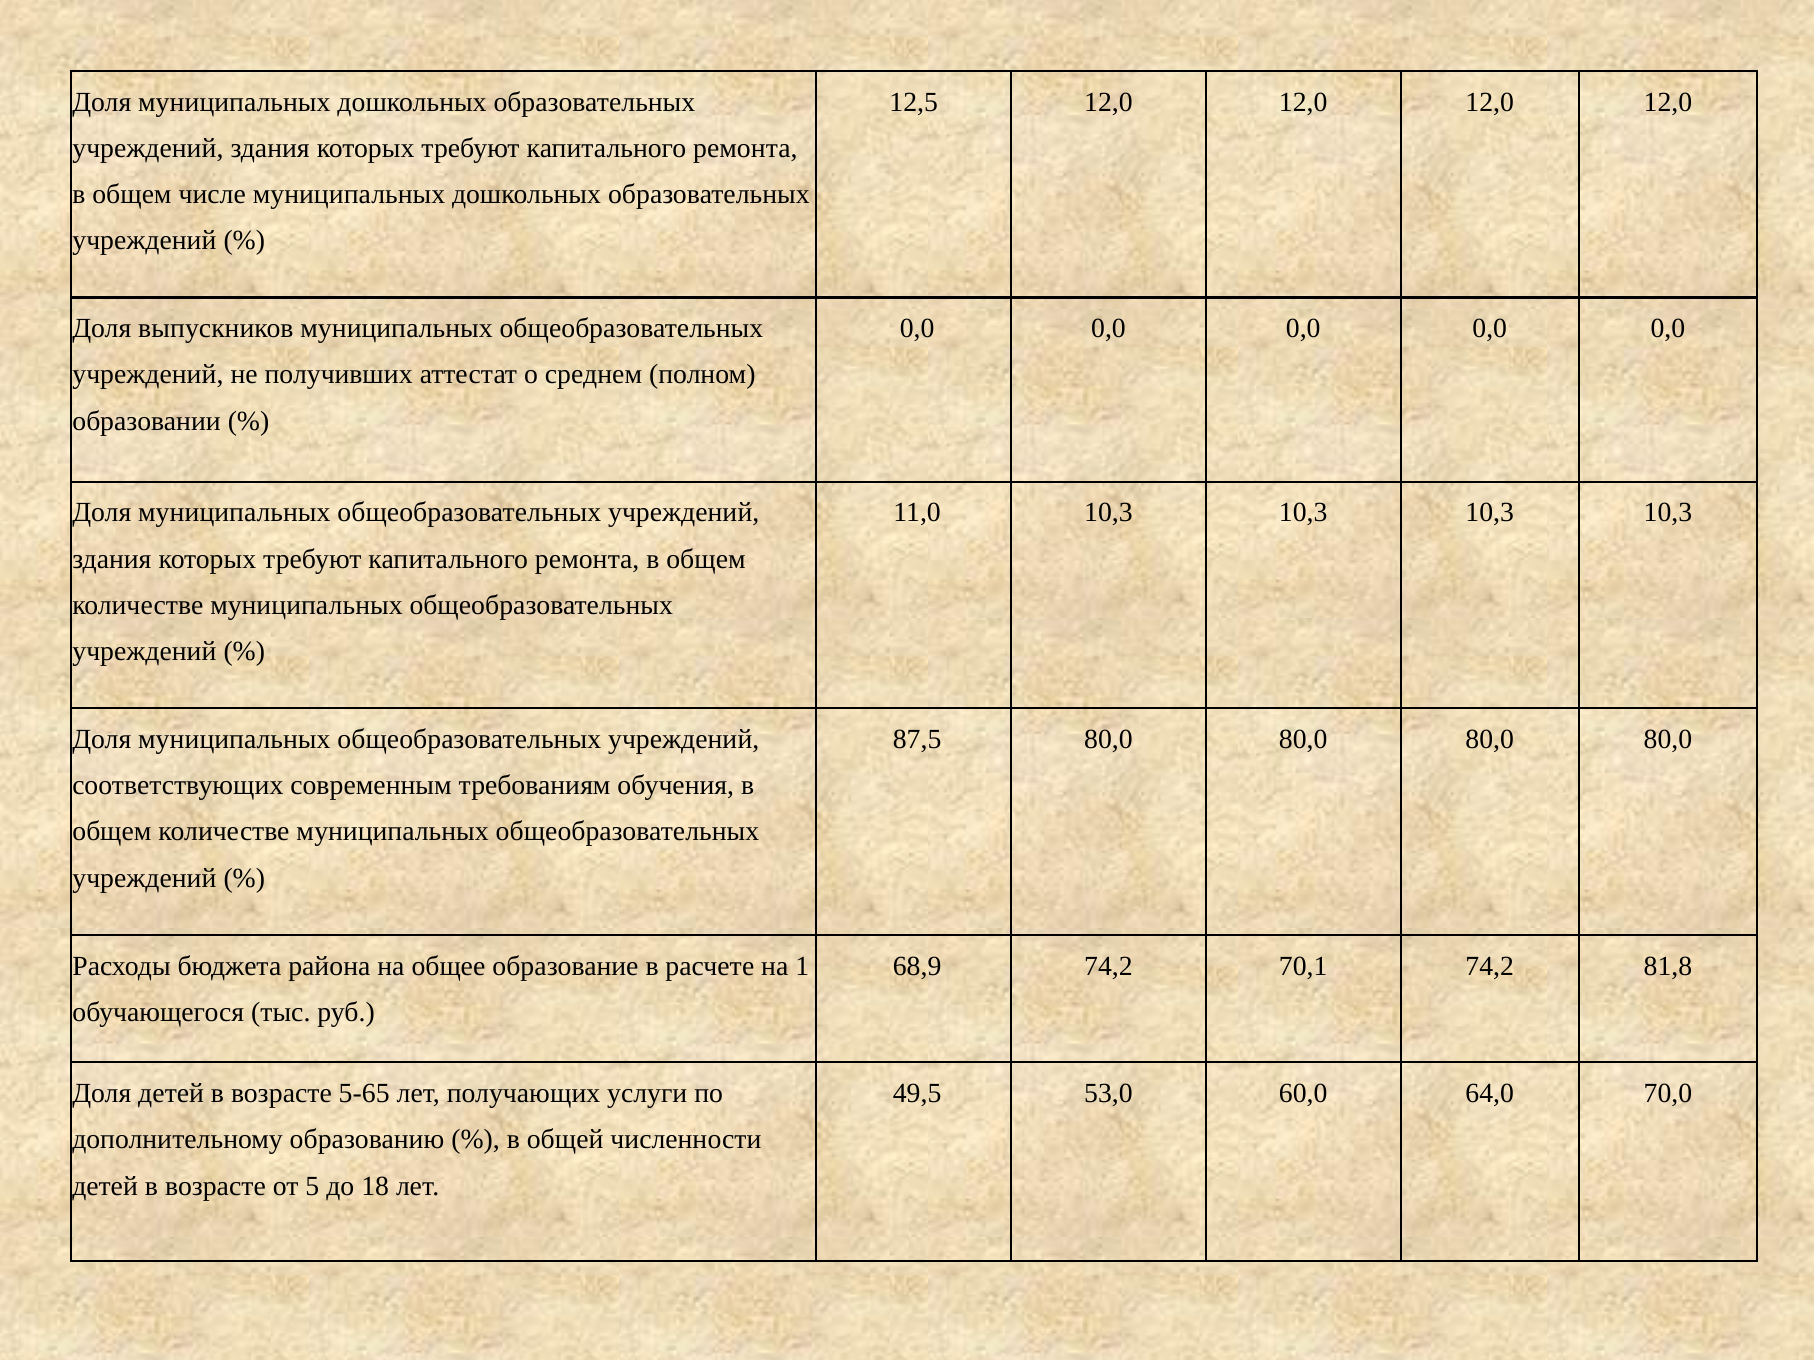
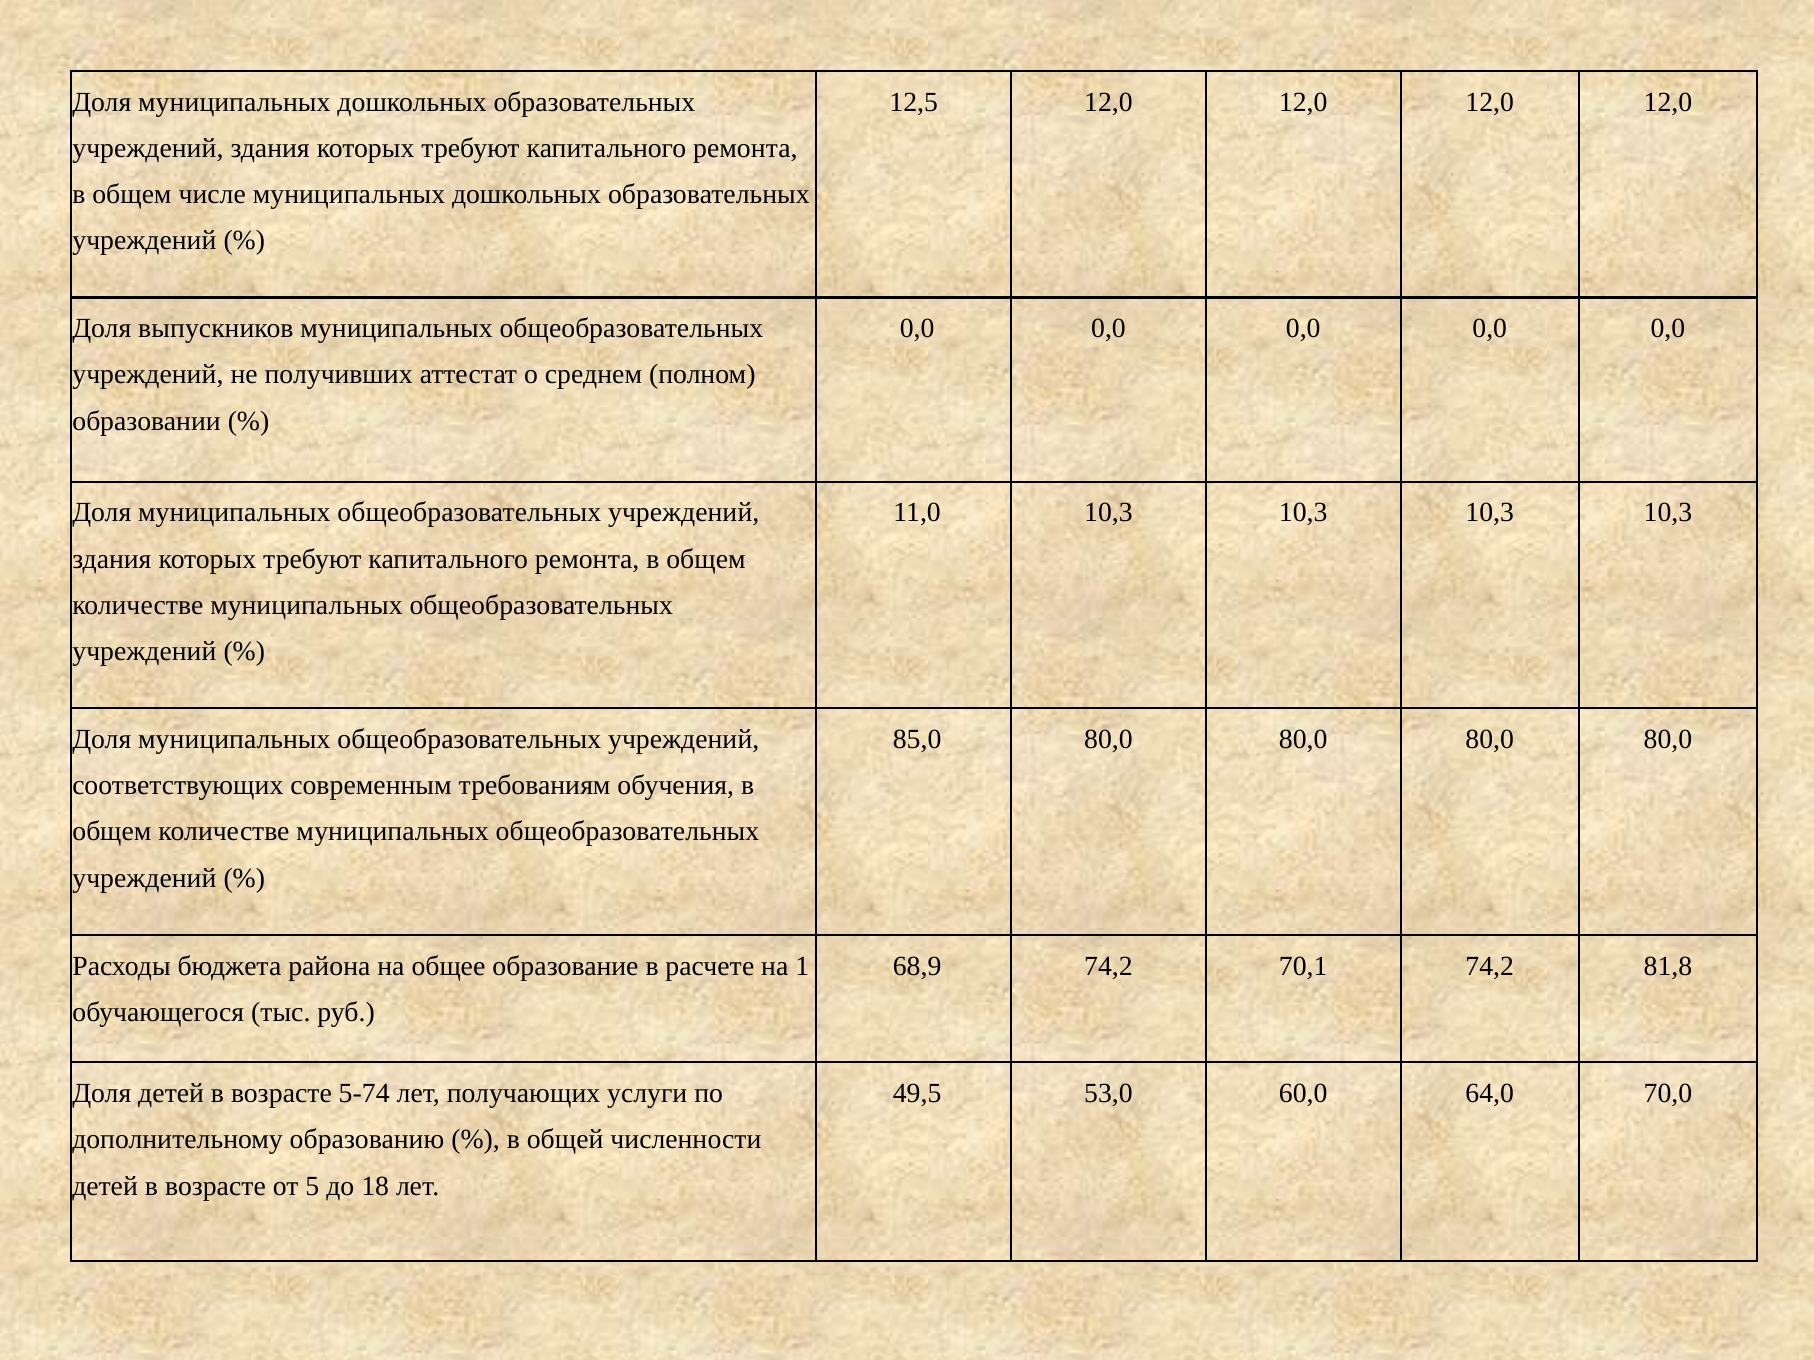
87,5: 87,5 -> 85,0 (917, 740)
5-65: 5-65 -> 5-74 (364, 1094)
